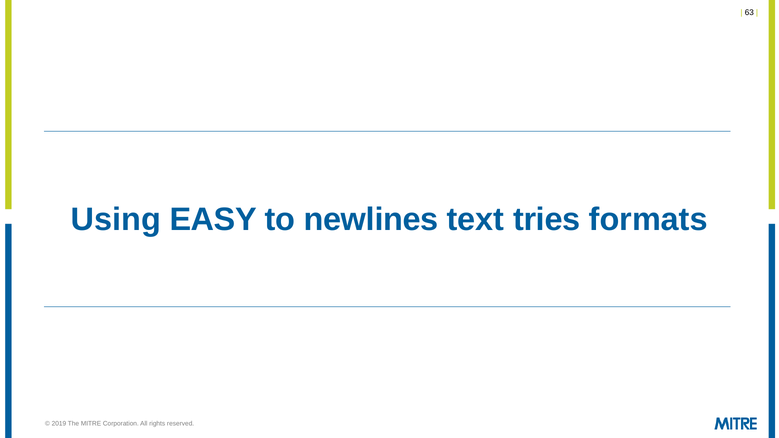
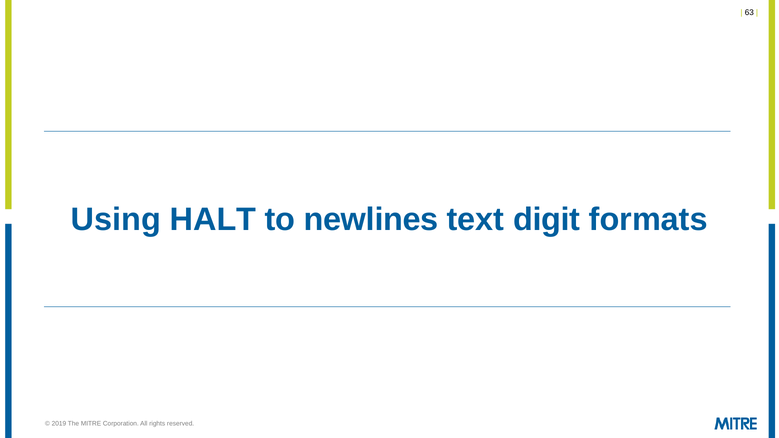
EASY: EASY -> HALT (213, 219)
tries: tries -> digit (547, 219)
